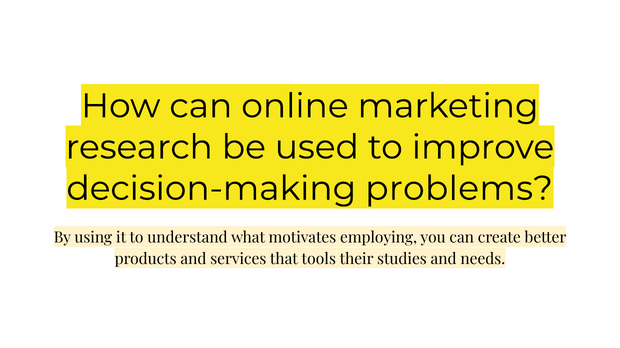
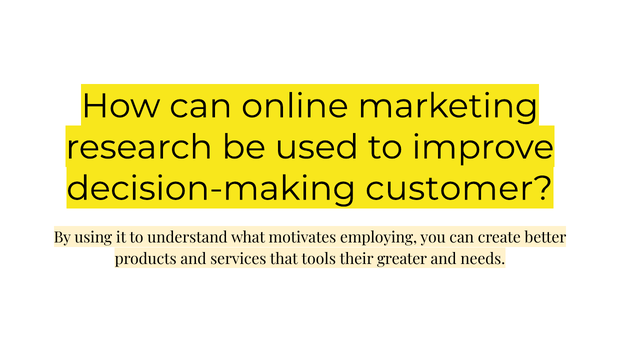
problems: problems -> customer (459, 189)
studies: studies -> greater (402, 260)
